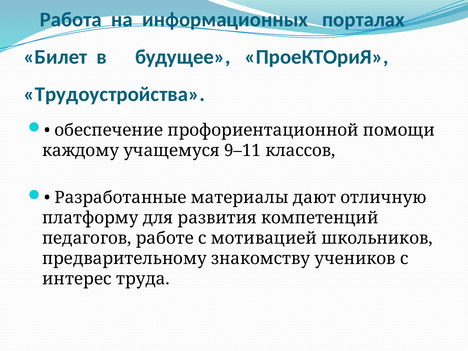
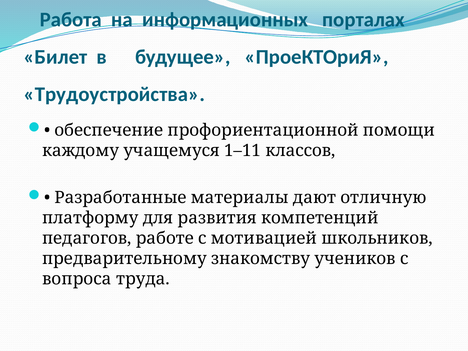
9–11: 9–11 -> 1–11 (243, 150)
интерес: интерес -> вопроса (77, 279)
